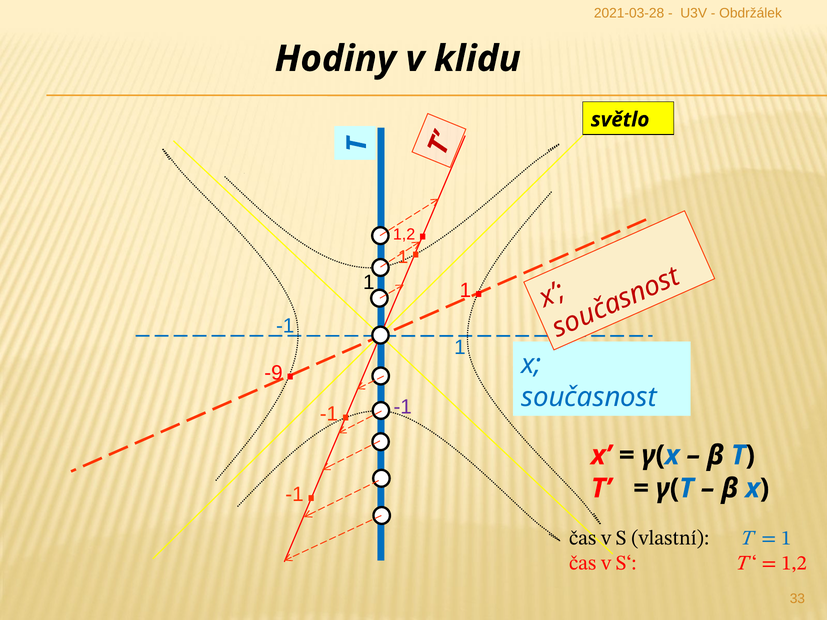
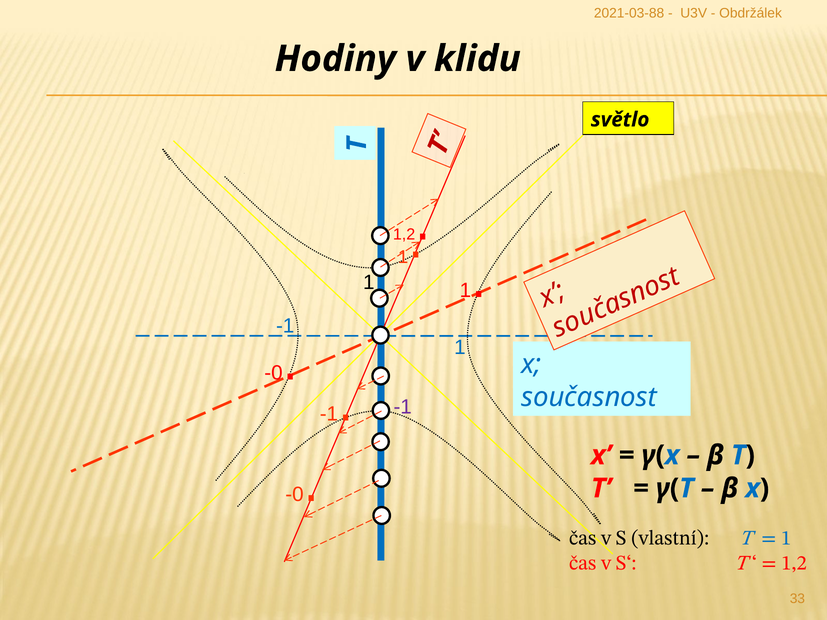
2021-03-28: 2021-03-28 -> 2021-03-88 (629, 13)
-9: -9 -> -0 (273, 373)
-1: -1 -> -0 (295, 494)
